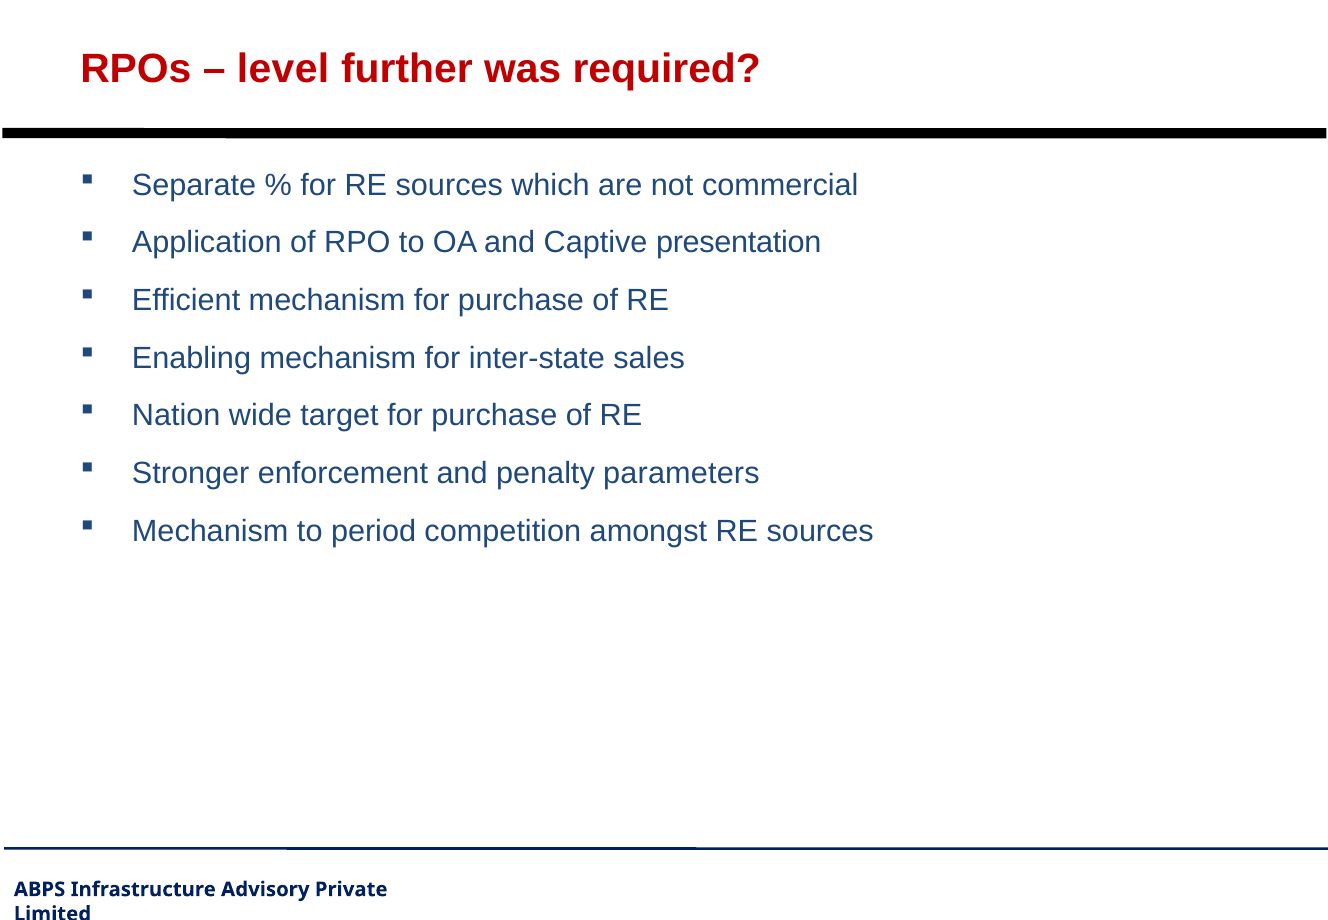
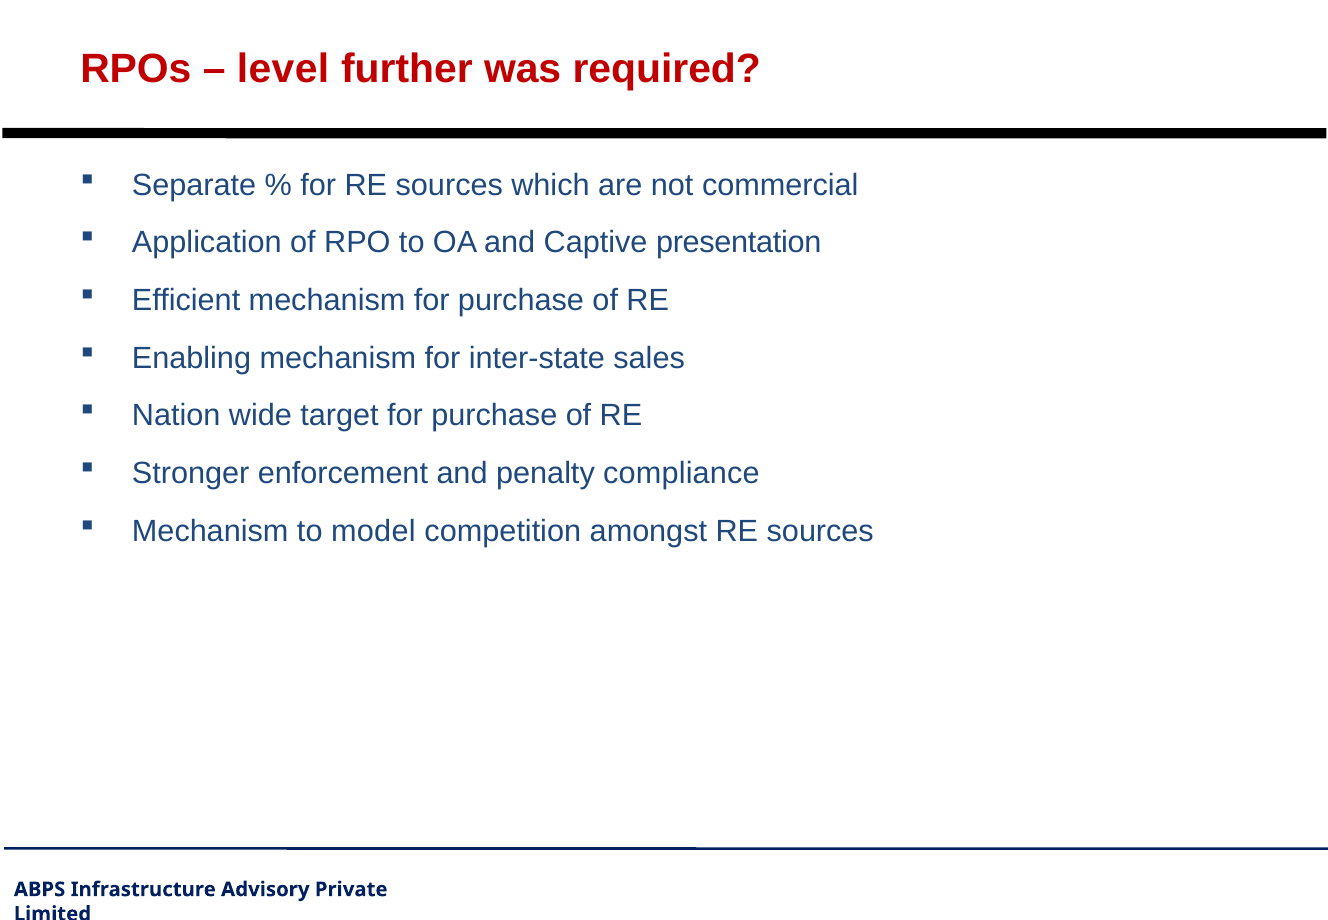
parameters: parameters -> compliance (681, 473)
period: period -> model (373, 531)
